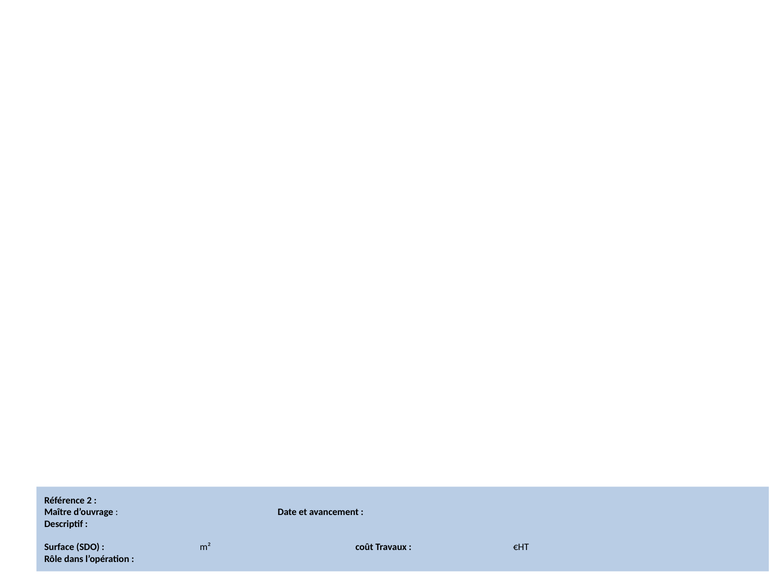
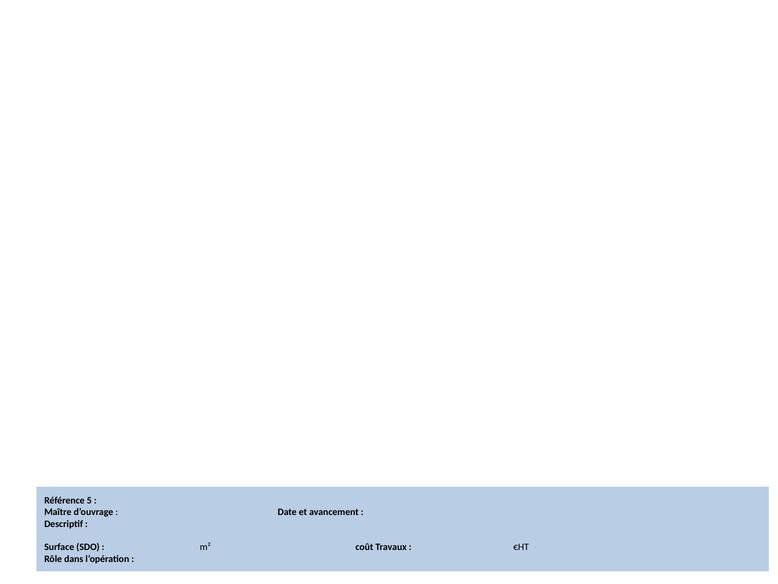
2: 2 -> 5 (89, 500)
